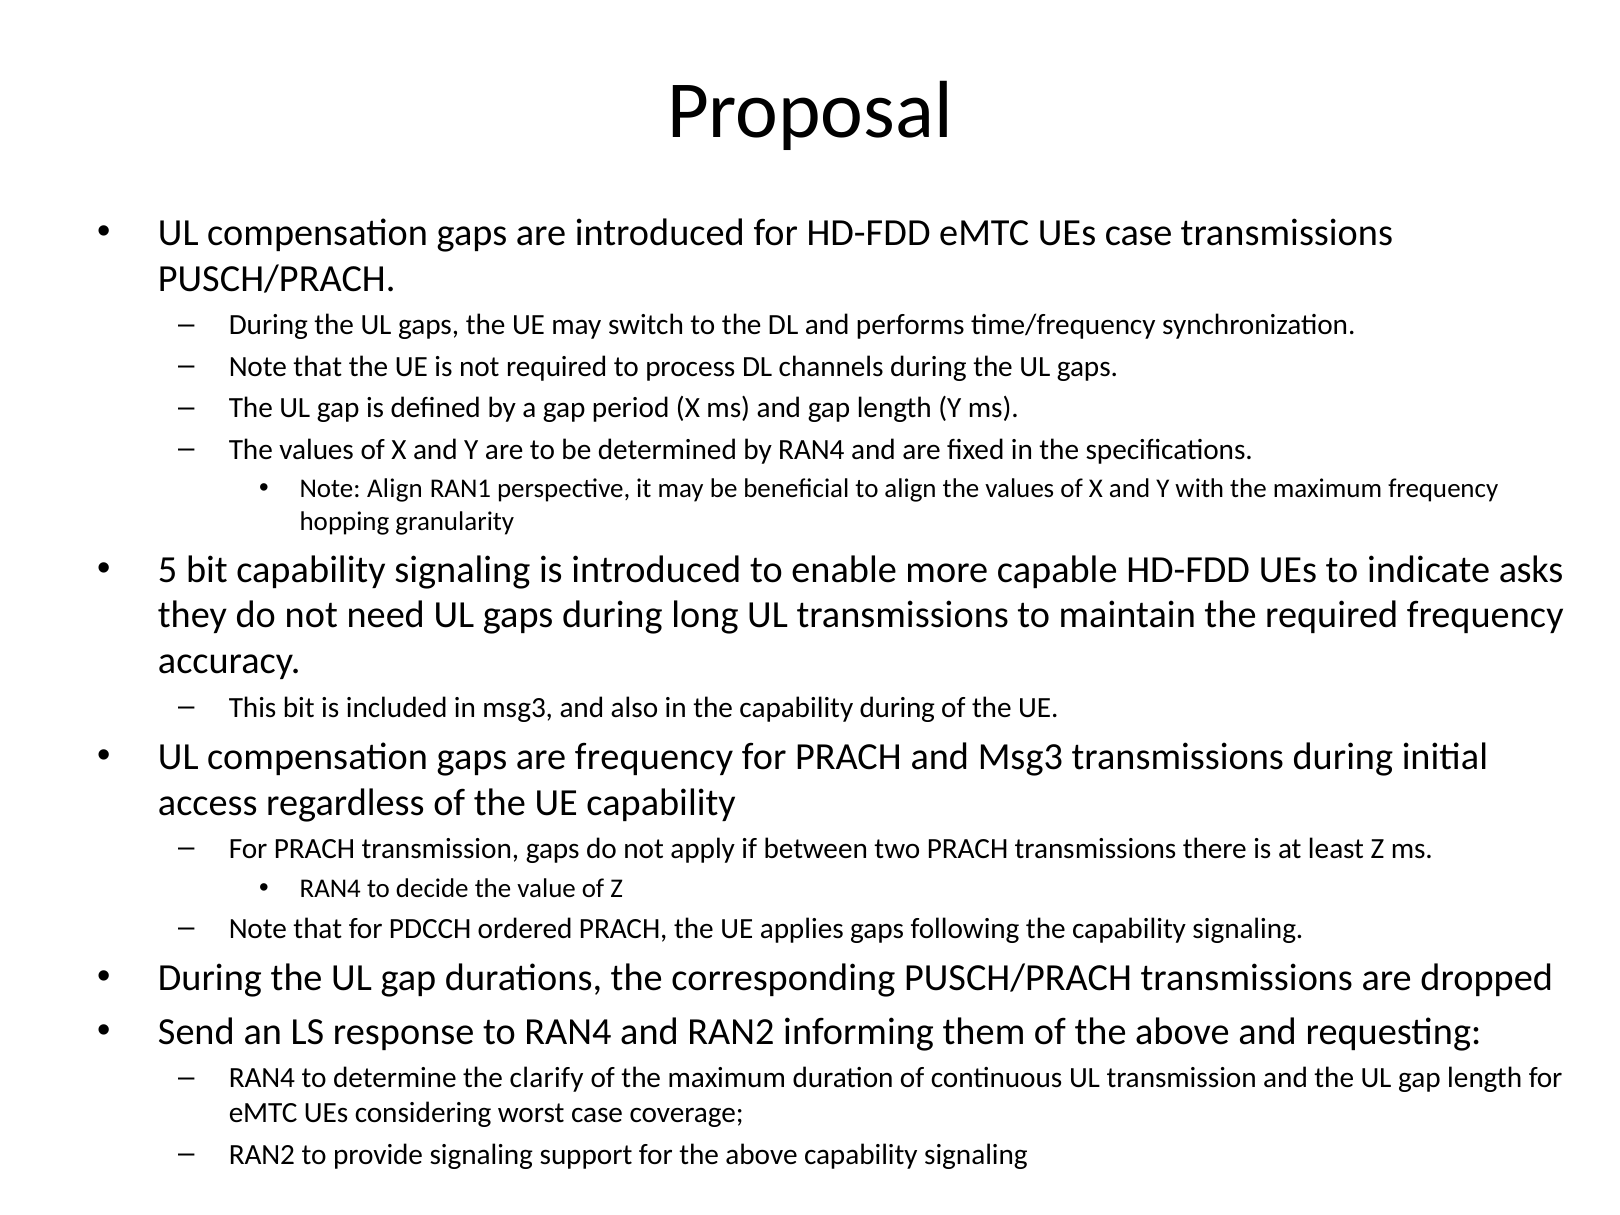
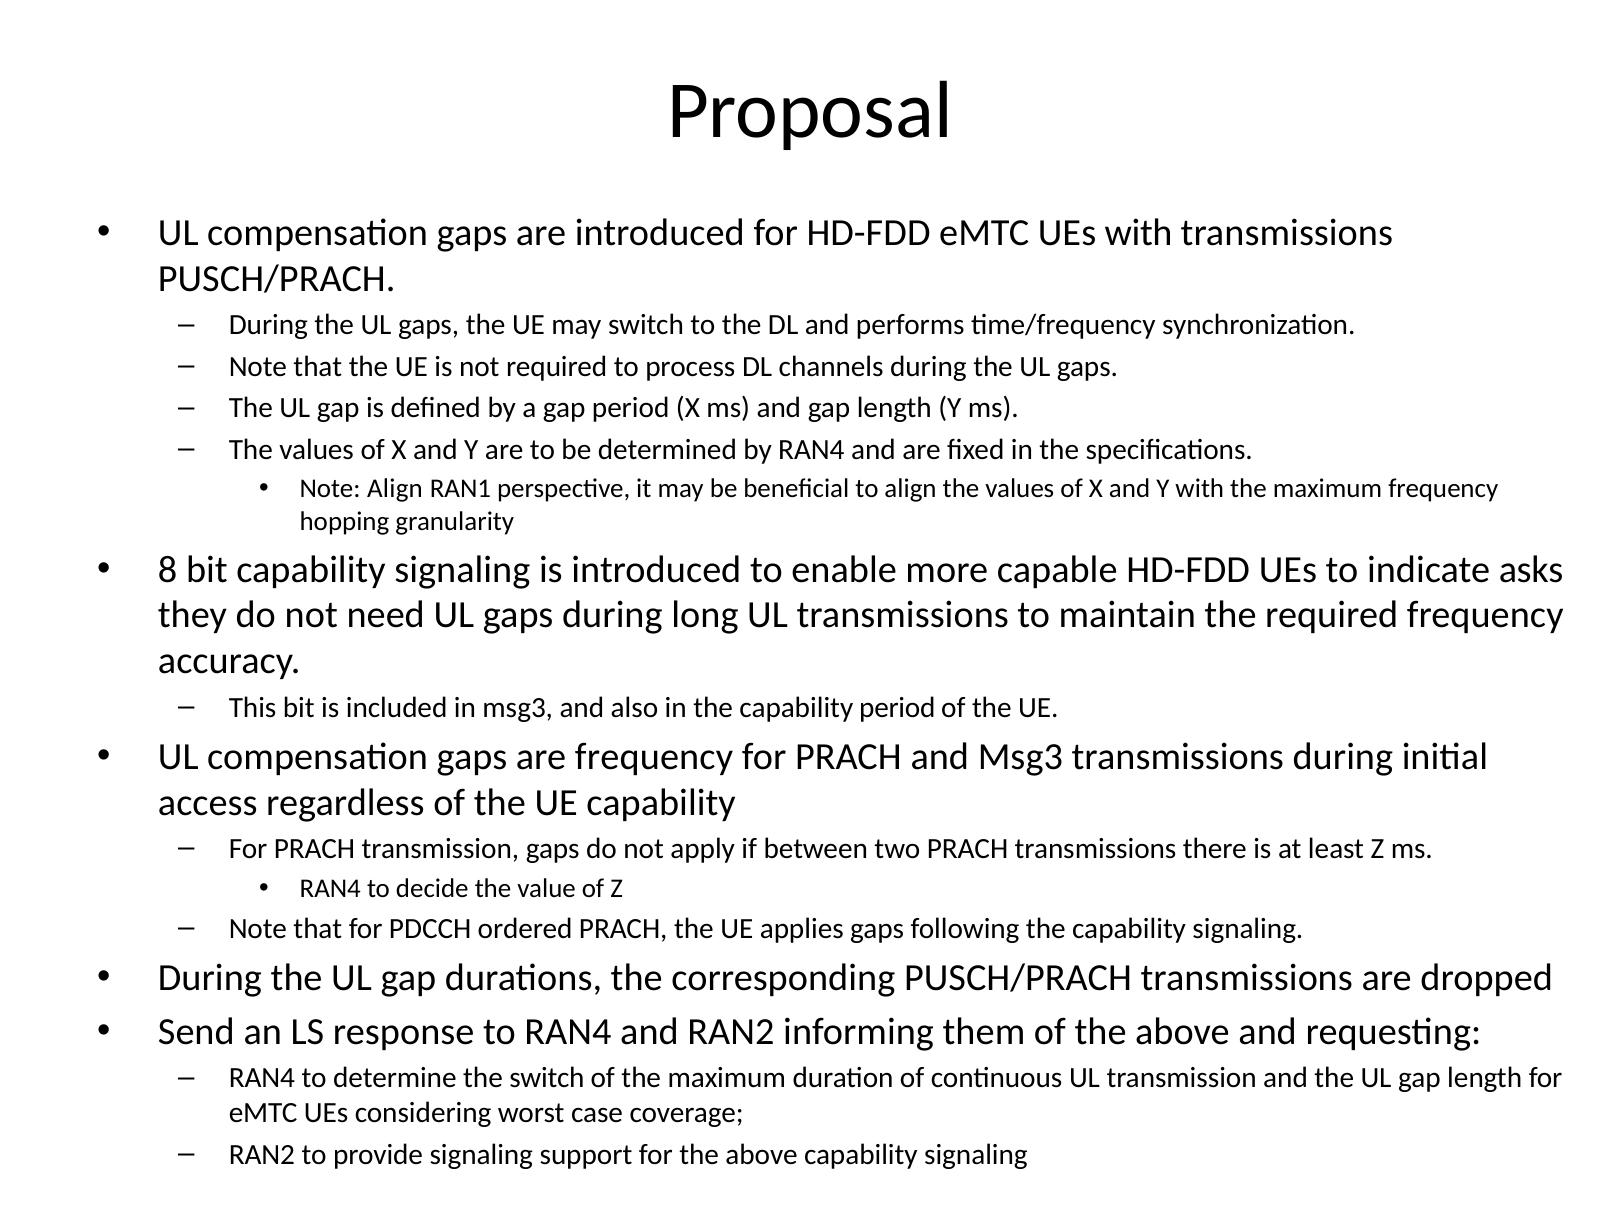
UEs case: case -> with (1139, 233)
5: 5 -> 8 (168, 569)
capability during: during -> period (897, 707)
the clarify: clarify -> switch (547, 1078)
